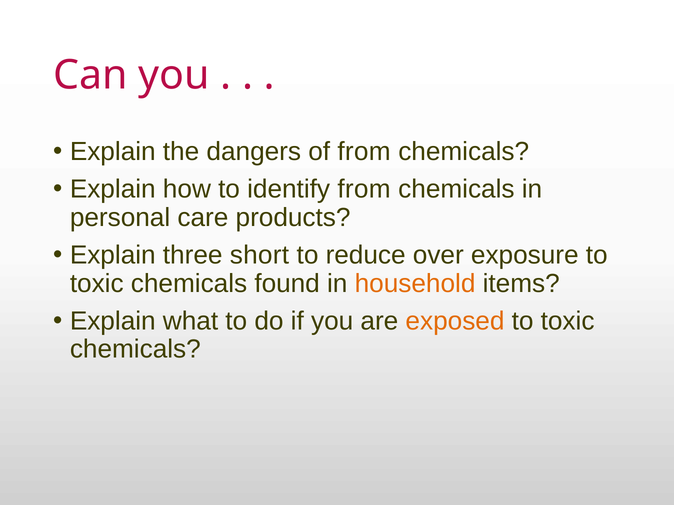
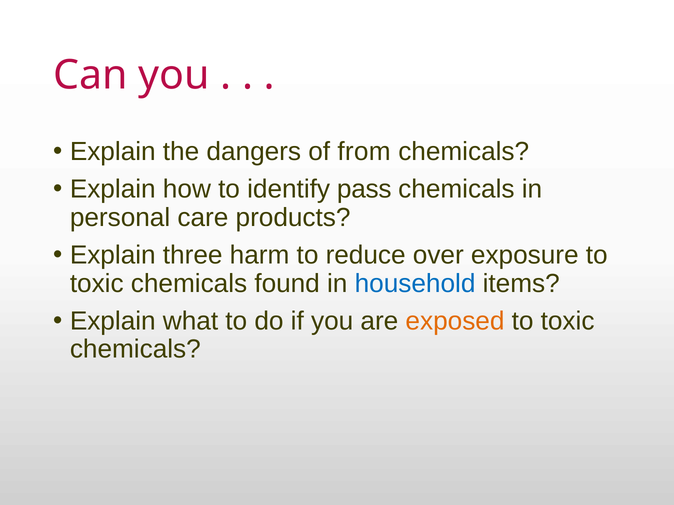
identify from: from -> pass (364, 190)
short: short -> harm (260, 255)
household colour: orange -> blue (415, 284)
